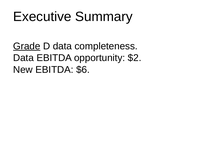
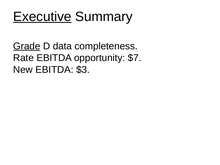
Executive underline: none -> present (42, 17)
Data: Data -> Rate (23, 58)
$2: $2 -> $7 (135, 58)
$6: $6 -> $3 (83, 70)
